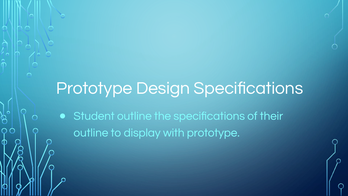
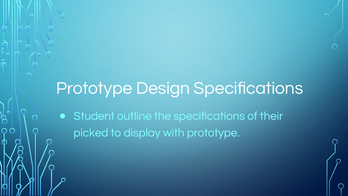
outline: outline -> picked (91, 133)
